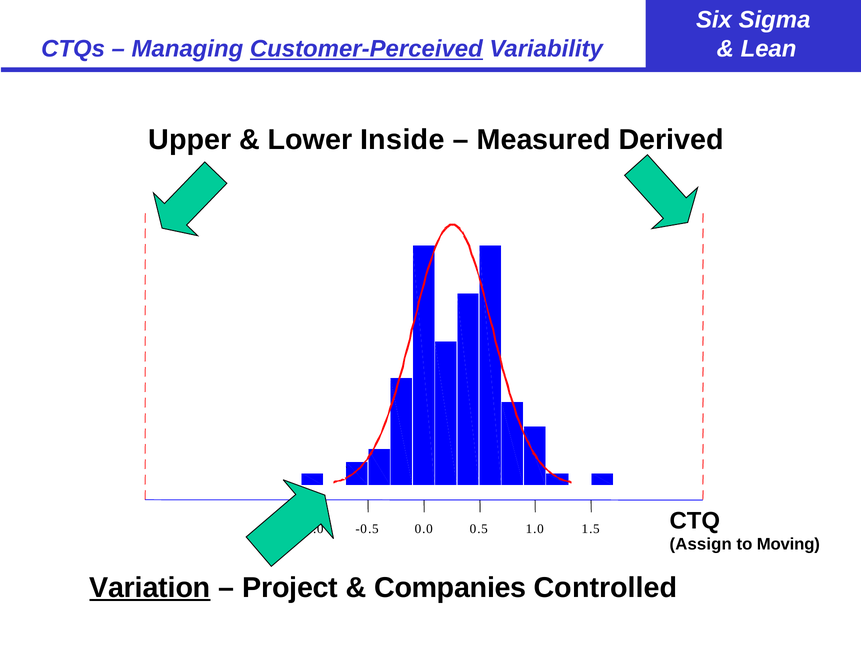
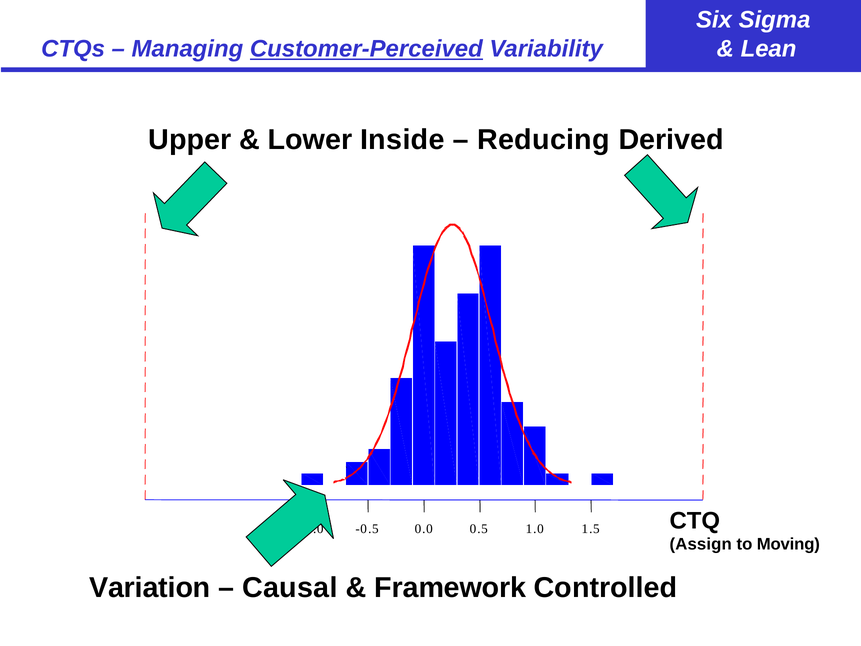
Measured: Measured -> Reducing (543, 140)
Variation underline: present -> none (150, 587)
Project: Project -> Causal (290, 587)
Companies: Companies -> Framework (450, 587)
